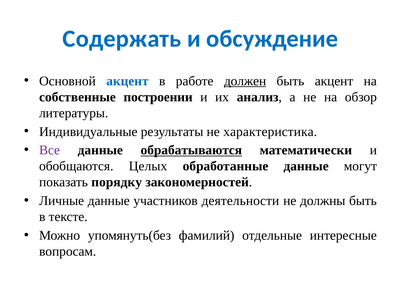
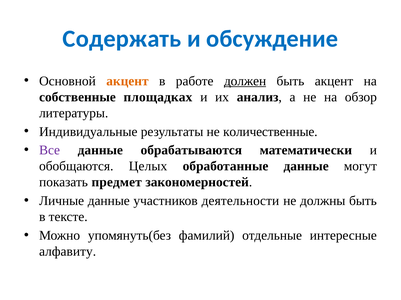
акцент colour: blue -> orange (127, 81)
построении: построении -> площадках (158, 97)
характеристика: характеристика -> количественные (270, 132)
обрабатываются underline: present -> none (191, 151)
порядку: порядку -> предмет (117, 183)
вопросам: вопросам -> алфавиту (68, 252)
